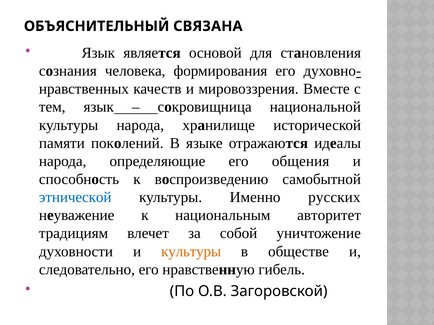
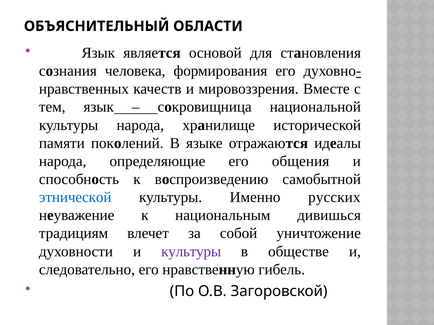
СВЯЗАНА: СВЯЗАНА -> ОБЛАСТИ (208, 26)
авторитет: авторитет -> дивишься (329, 216)
культуры colour: orange -> purple (191, 252)
